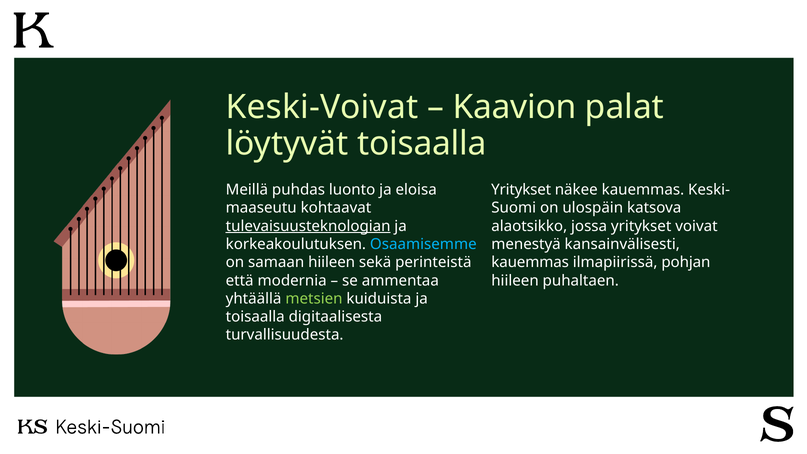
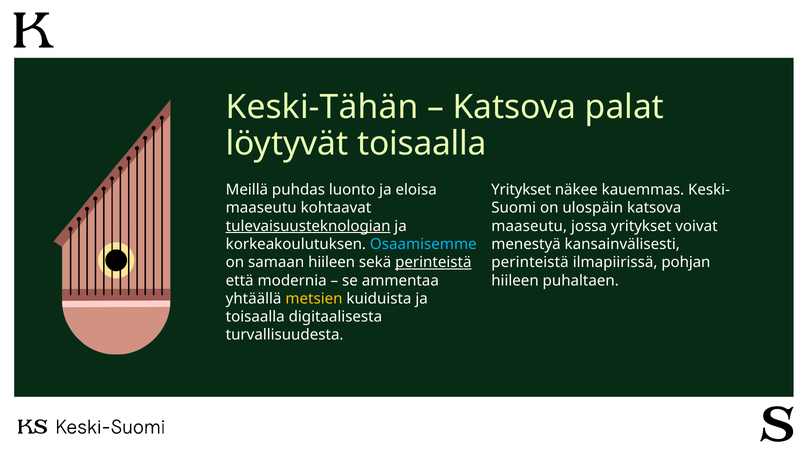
Keski-Voivat: Keski-Voivat -> Keski-Tähän (322, 107)
Kaavion: Kaavion -> Katsova (515, 107)
alaotsikko: alaotsikko -> maaseutu (529, 226)
perinteistä underline: none -> present (433, 262)
kauemmas: kauemmas -> perinteistä (530, 262)
metsien colour: light green -> yellow (314, 299)
